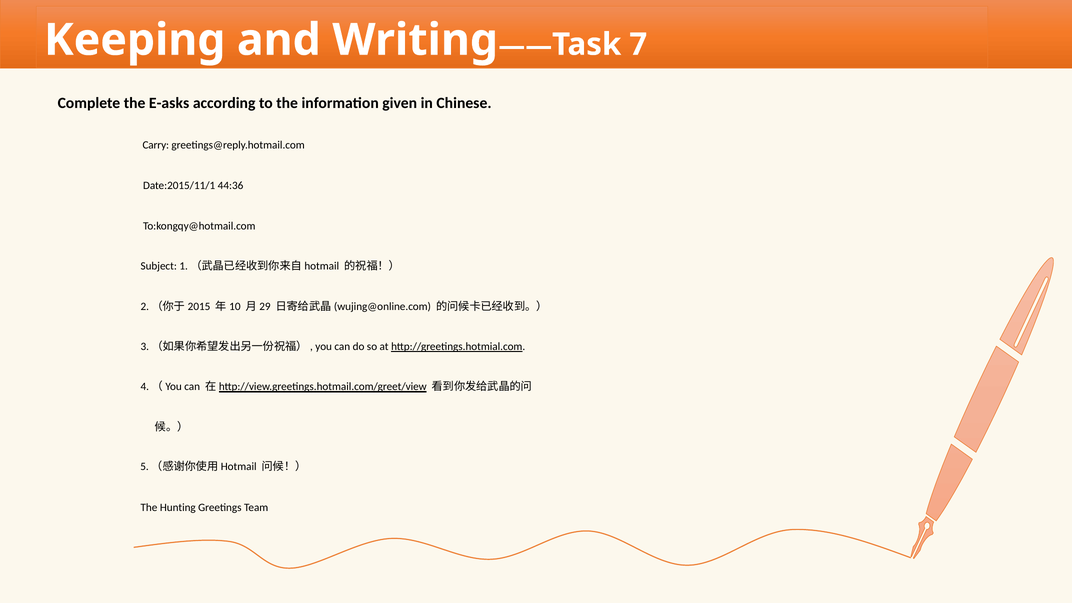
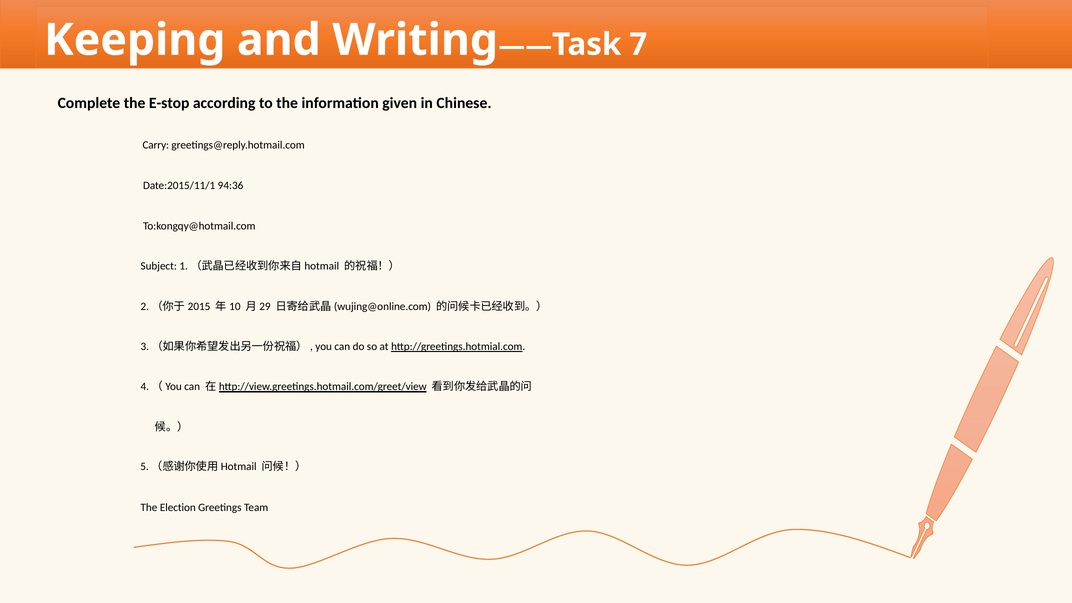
E-asks: E-asks -> E-stop (169, 103)
44:36: 44:36 -> 94:36 (231, 186)
Hunting: Hunting -> Election (178, 507)
